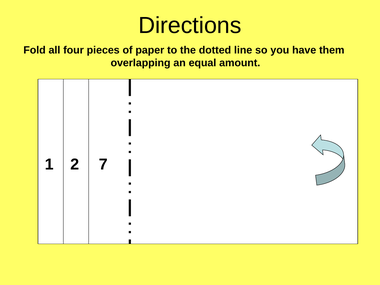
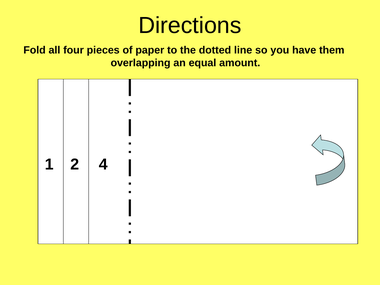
7: 7 -> 4 (103, 164)
